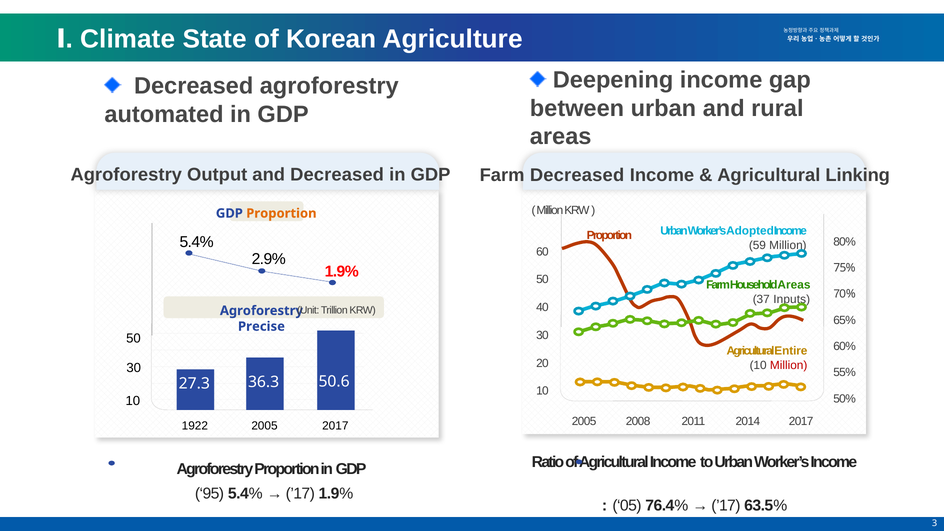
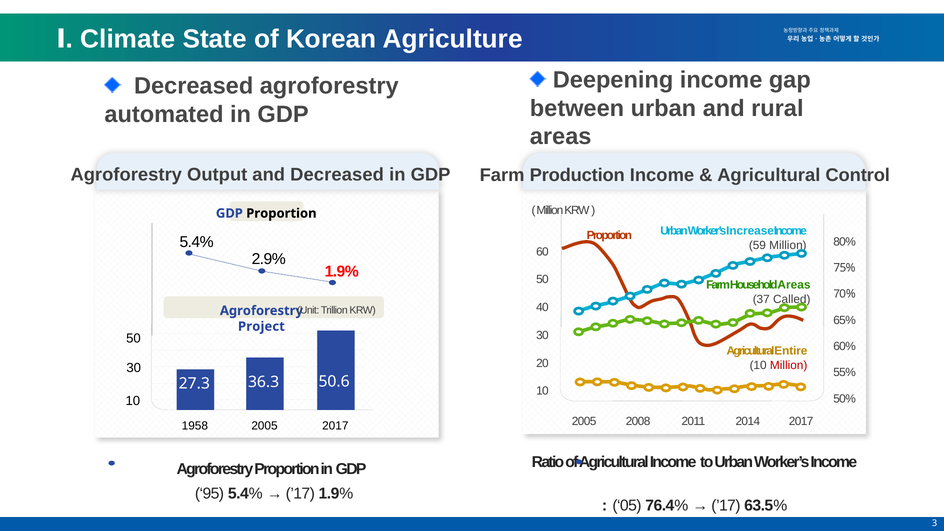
Farm Decreased: Decreased -> Production (577, 175)
Linking: Linking -> Control (858, 175)
Proportion colour: orange -> black (281, 213)
Adopted: Adopted -> Increase (750, 231)
Inputs: Inputs -> Called (792, 299)
Precise: Precise -> Project (261, 326)
1922: 1922 -> 1958 (195, 426)
